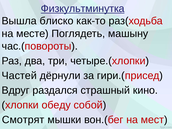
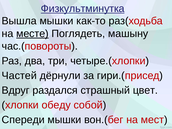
Вышла блиско: блиско -> мышки (56, 21)
месте underline: none -> present (32, 34)
кино: кино -> цвет (145, 90)
Смотрят: Смотрят -> Спереди (23, 120)
